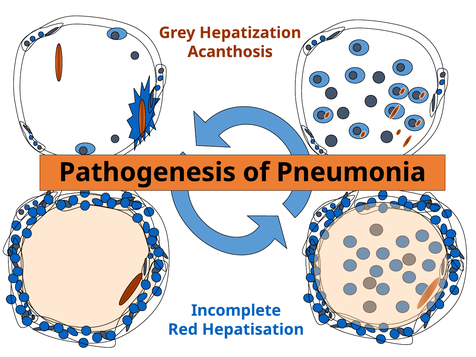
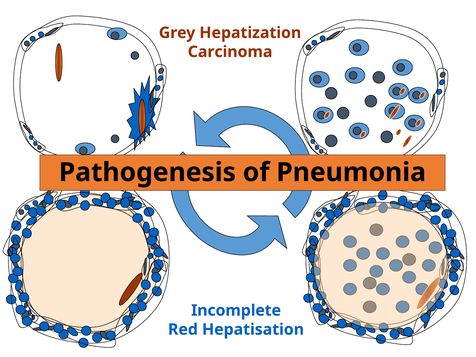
Acanthosis: Acanthosis -> Carcinoma (230, 52)
